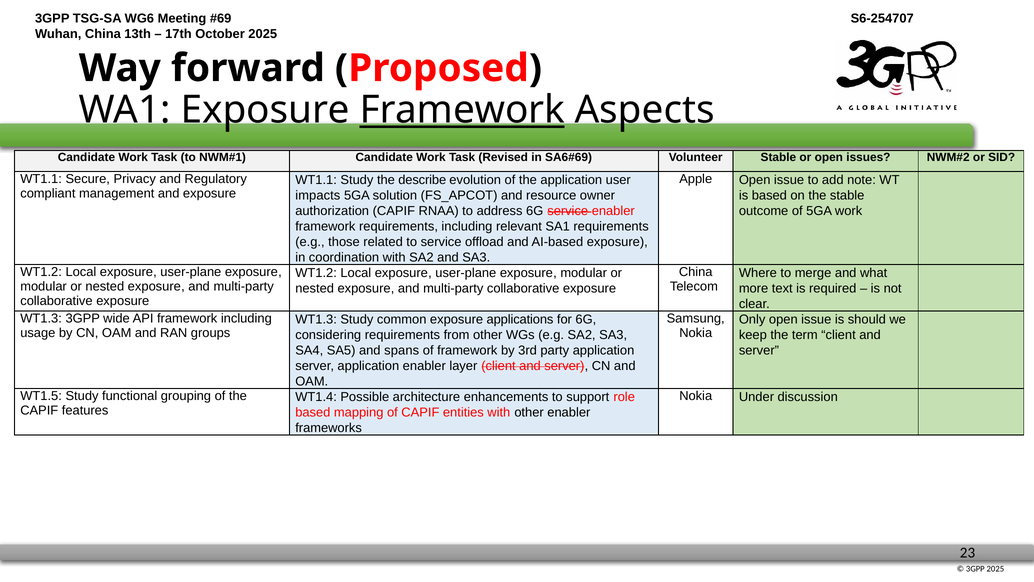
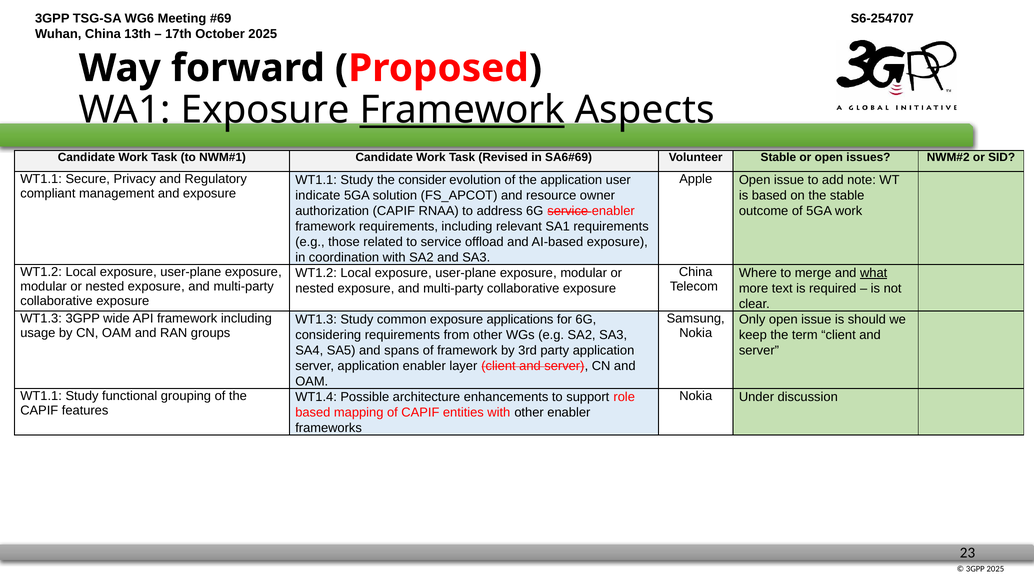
describe: describe -> consider (422, 180)
impacts: impacts -> indicate (318, 195)
what underline: none -> present (874, 273)
WT1.5: WT1.5 -> WT1.1 (41, 396)
